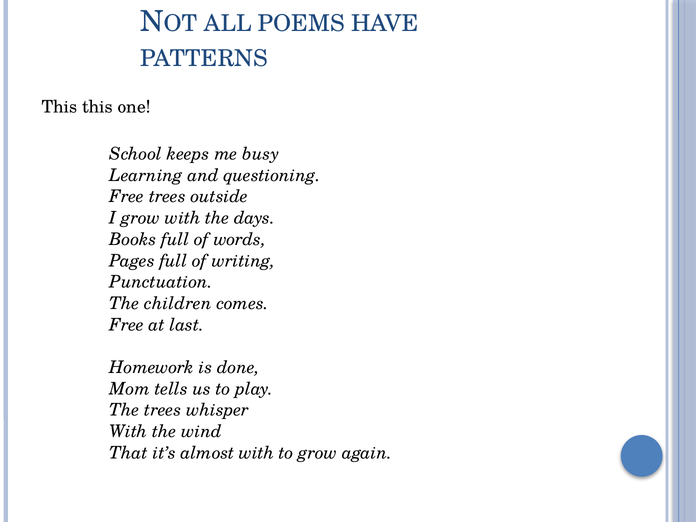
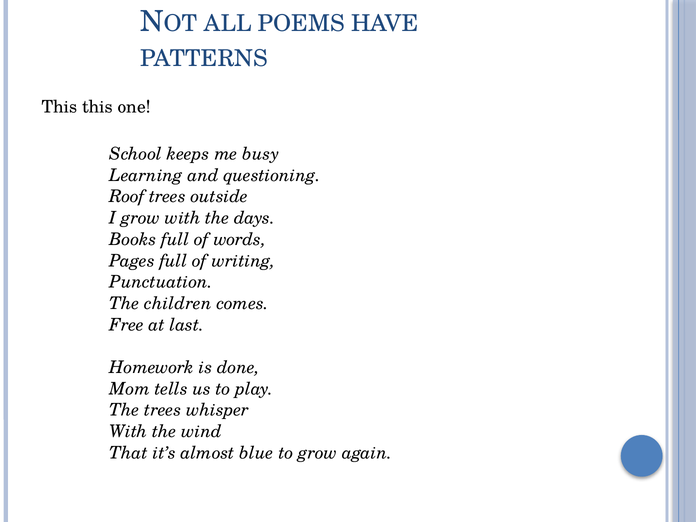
Free: Free -> Roof (127, 197)
almost with: with -> blue (257, 453)
